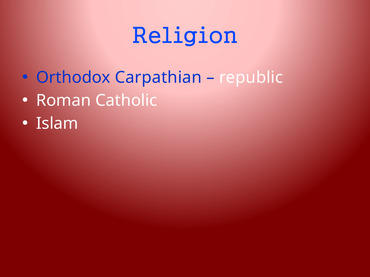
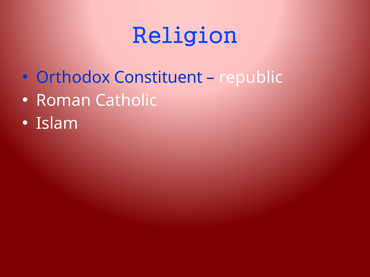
Carpathian: Carpathian -> Constituent (158, 78)
